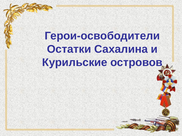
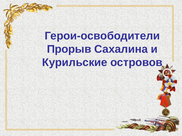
Остатки: Остатки -> Прорыв (69, 49)
